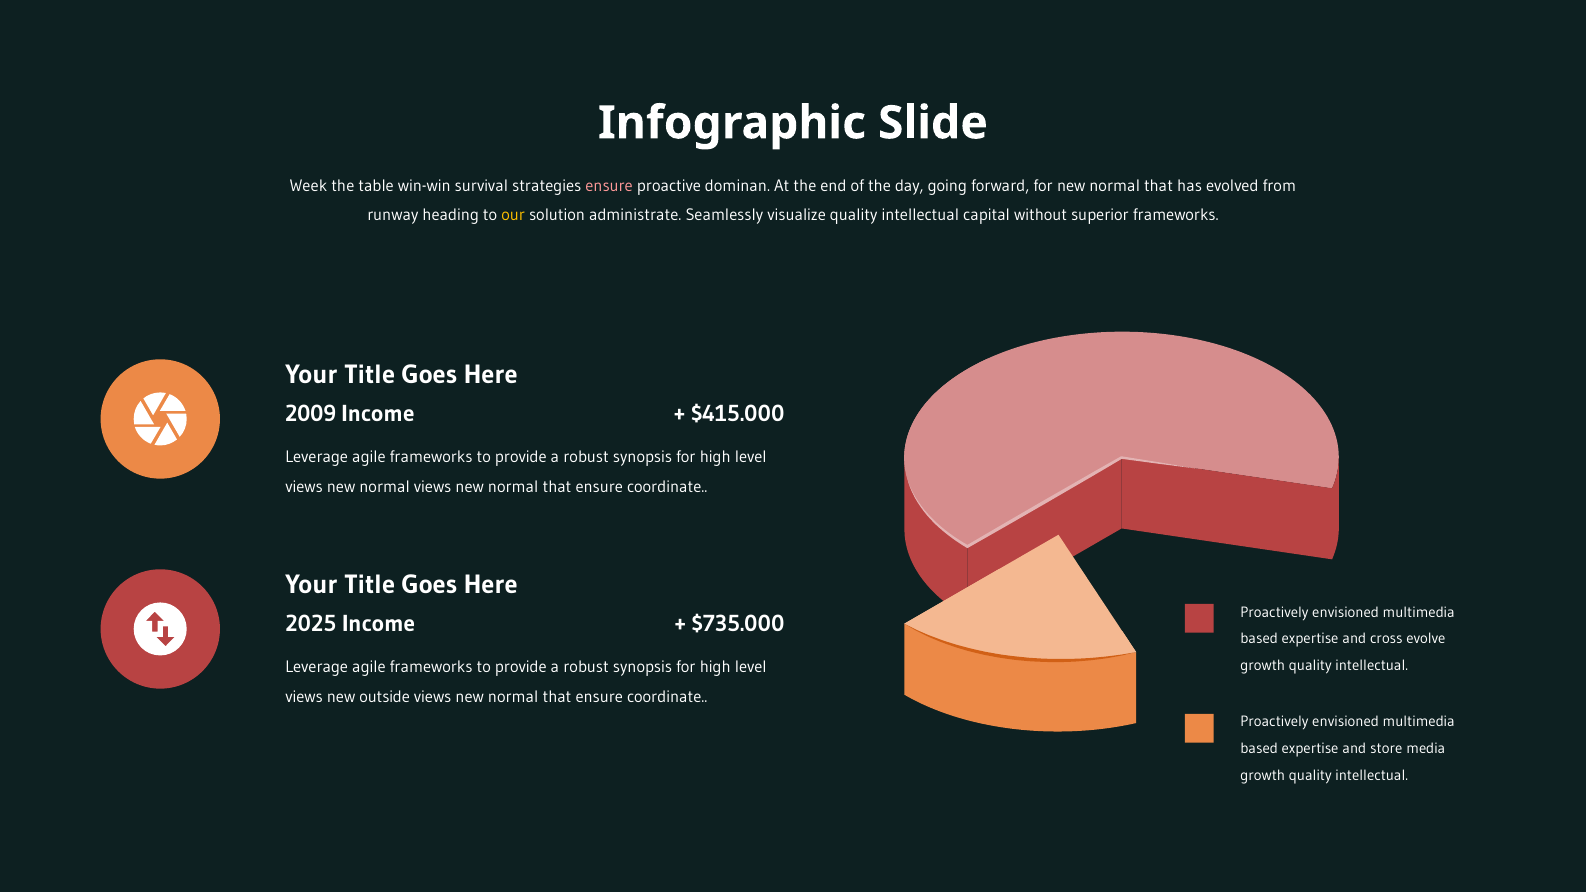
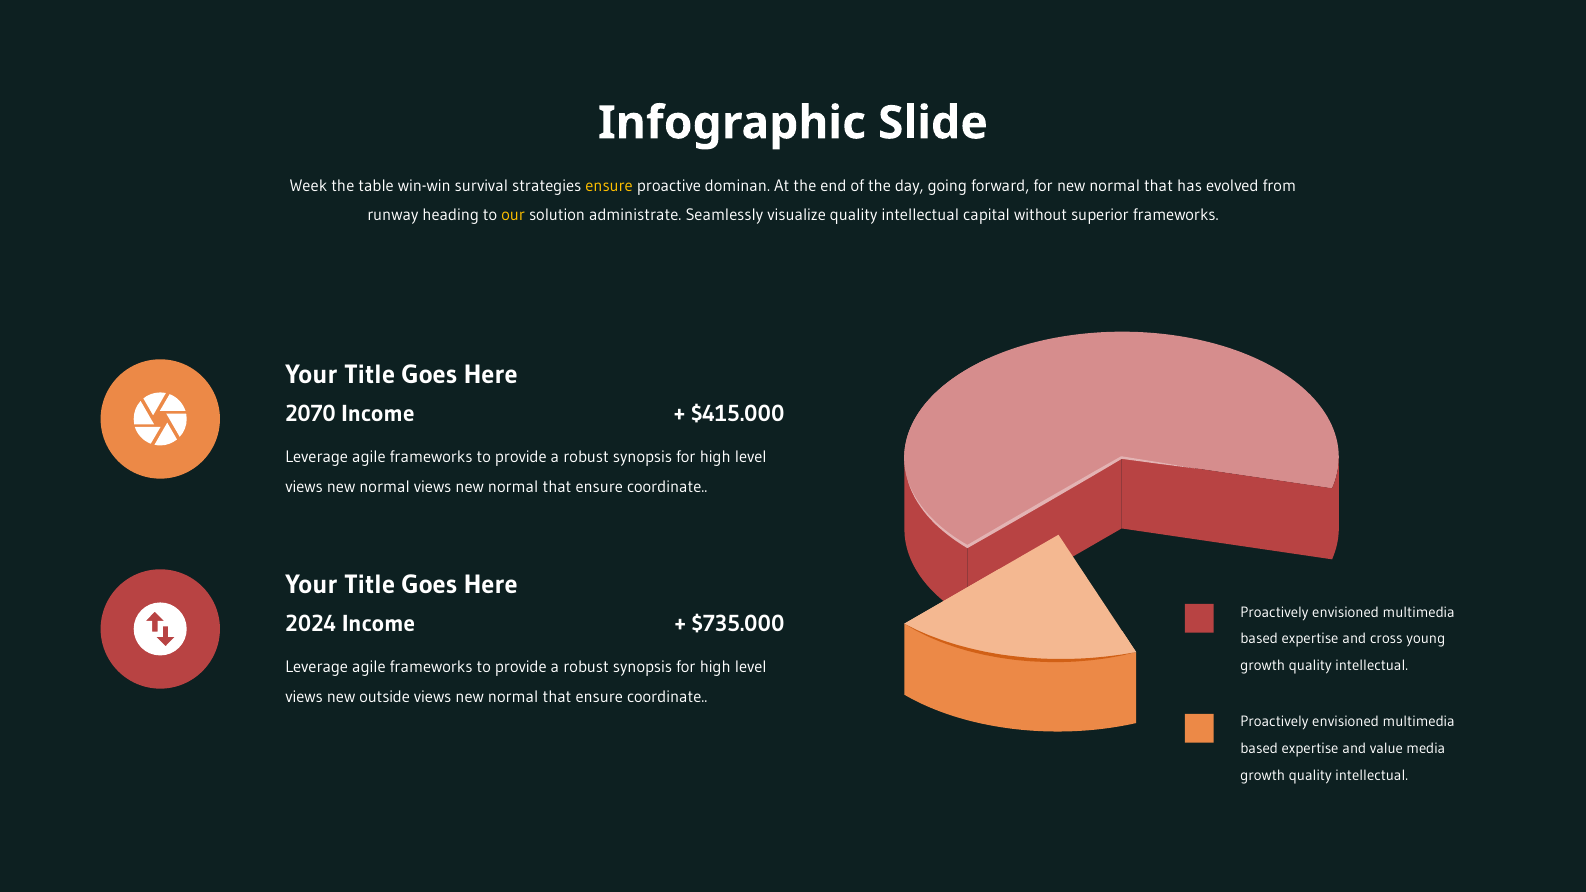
ensure colour: pink -> yellow (609, 186)
2009: 2009 -> 2070 (311, 414)
2025: 2025 -> 2024 (311, 624)
evolve: evolve -> young (1426, 639)
store: store -> value (1386, 749)
